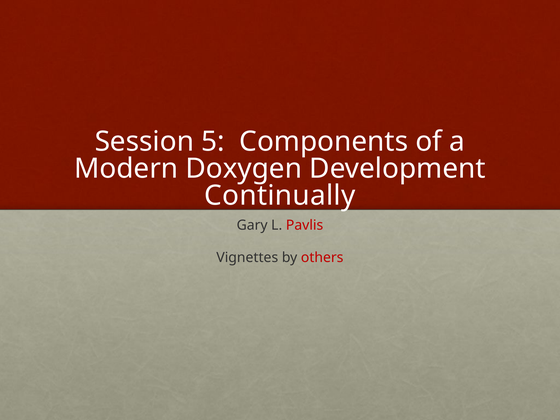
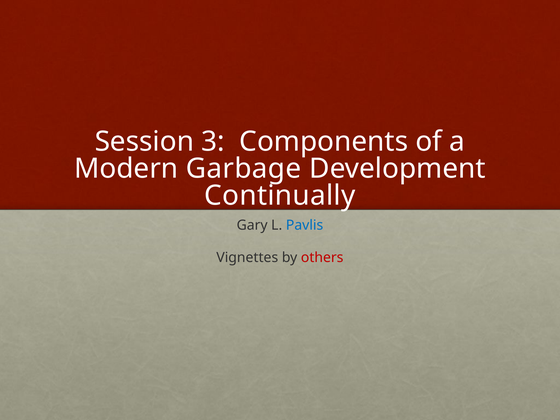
5: 5 -> 3 (213, 142)
Doxygen: Doxygen -> Garbage (244, 169)
Pavlis colour: red -> blue (305, 225)
